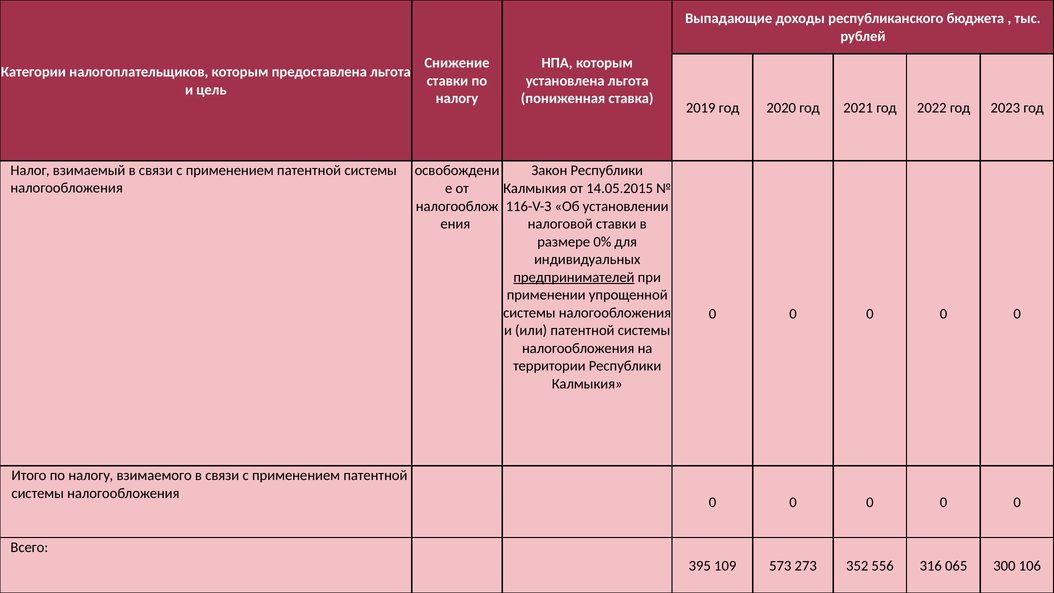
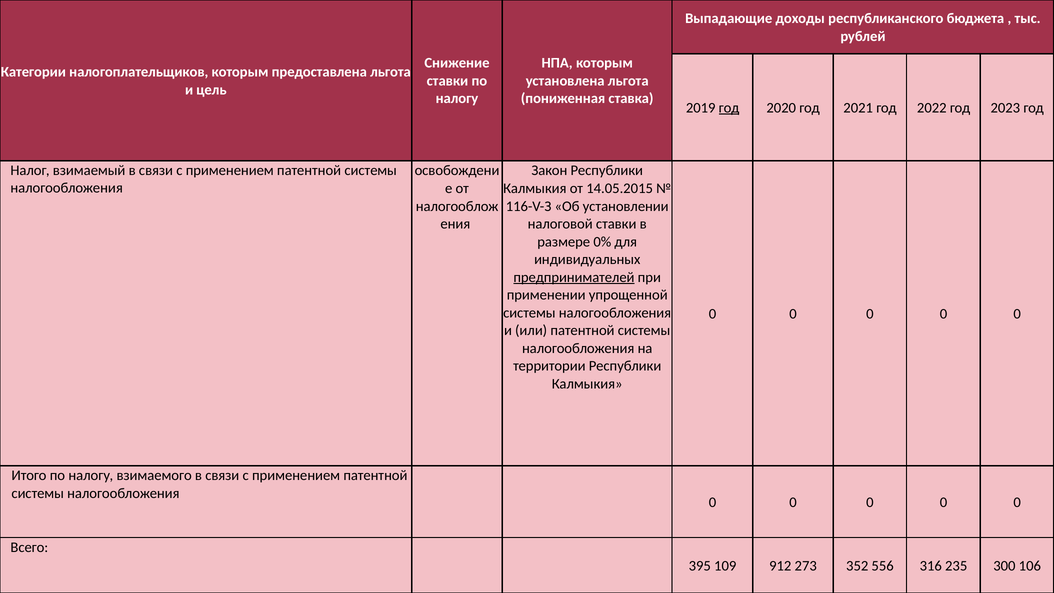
год underline: none -> present (729, 108)
573: 573 -> 912 (780, 566)
065: 065 -> 235 (956, 566)
